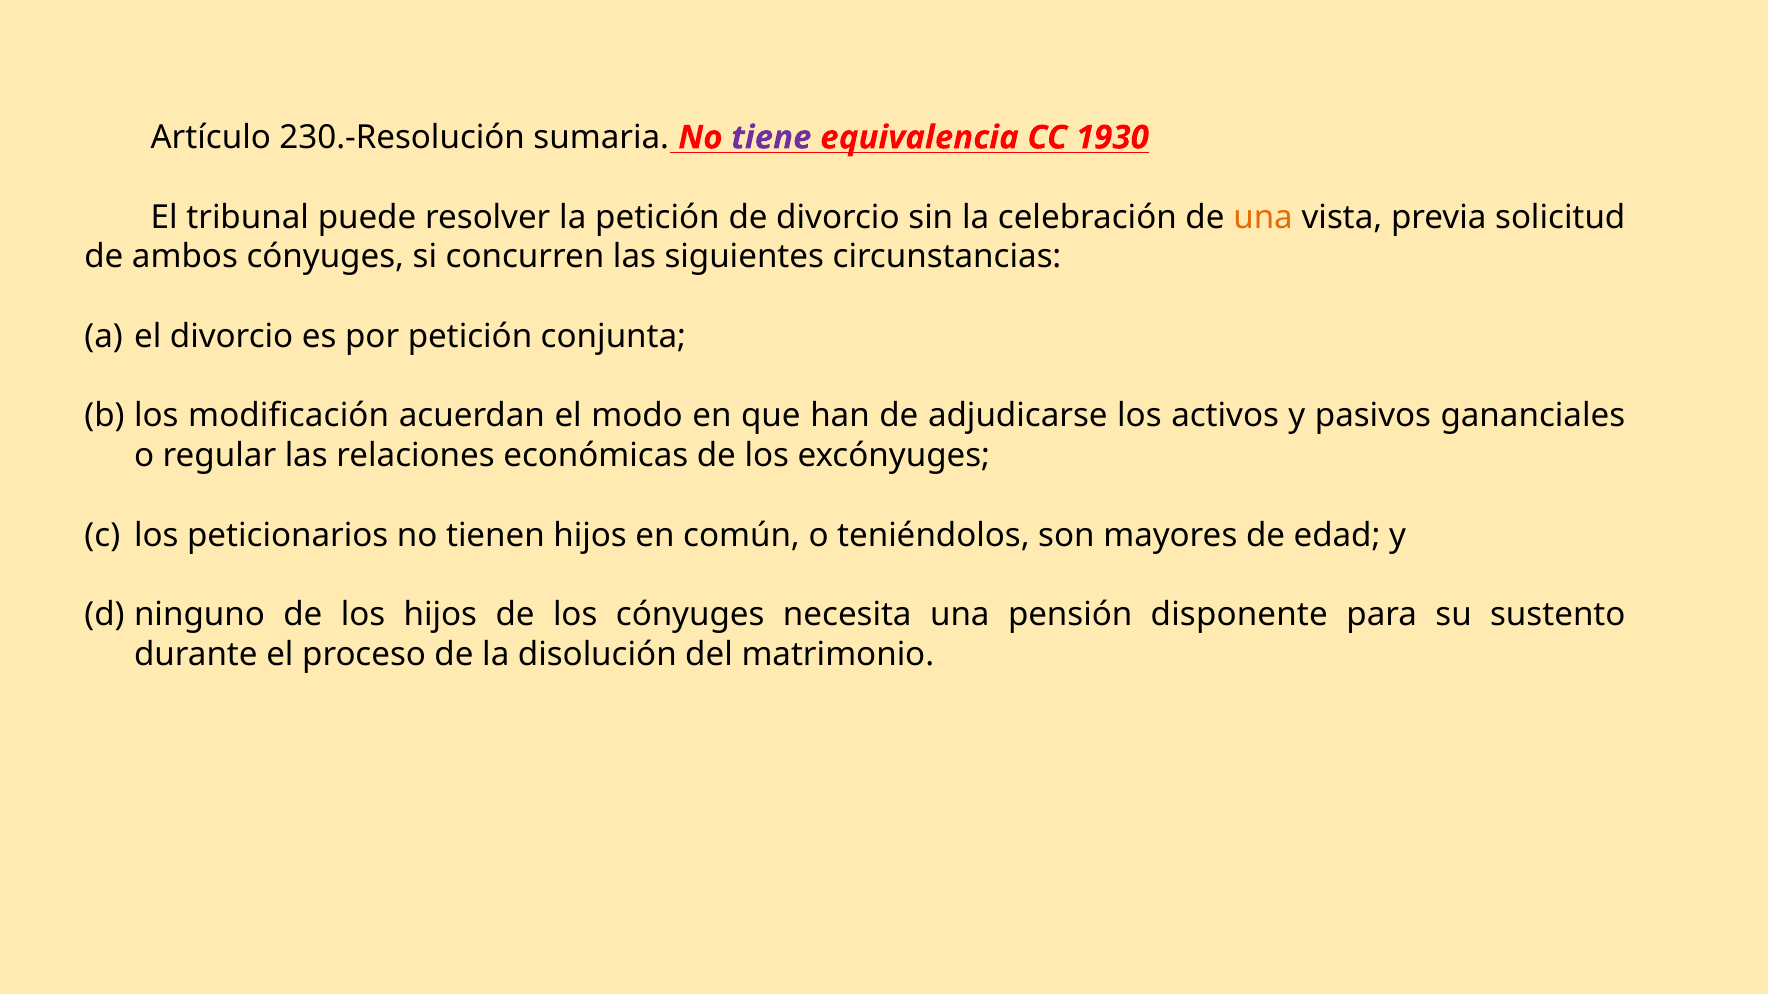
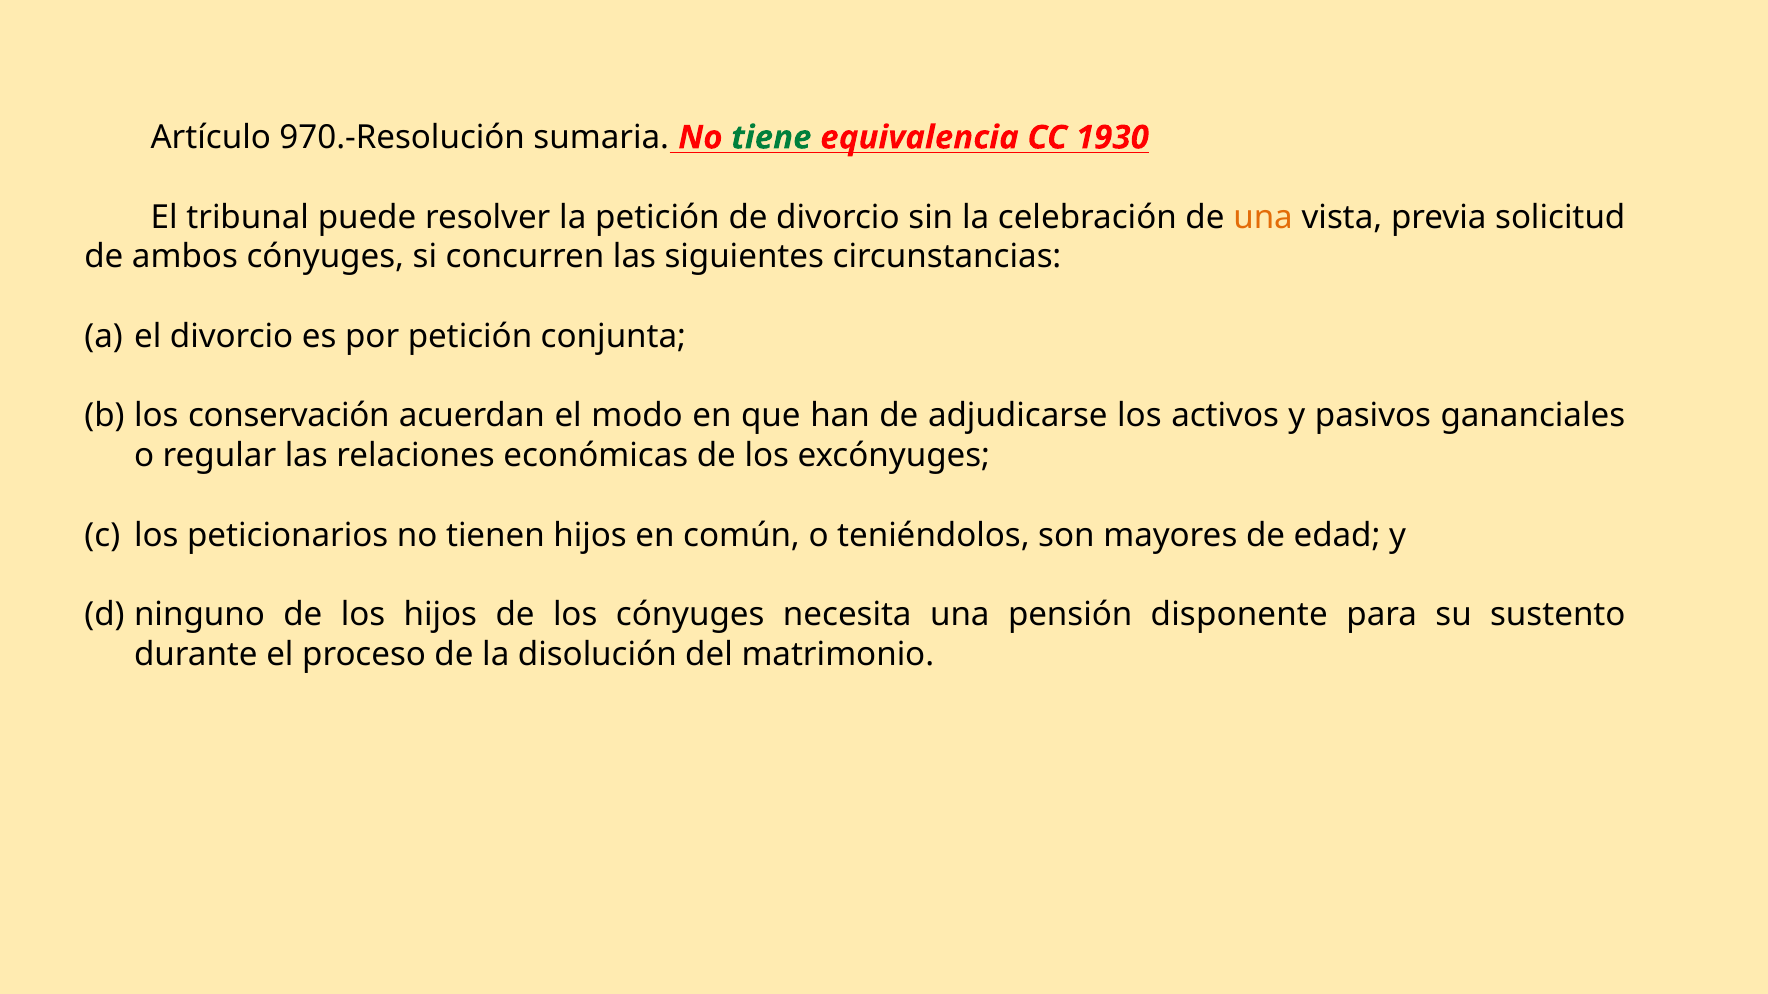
230.-Resolución: 230.-Resolución -> 970.-Resolución (402, 138)
tiene colour: purple -> green (771, 138)
modificación: modificación -> conservación (289, 416)
